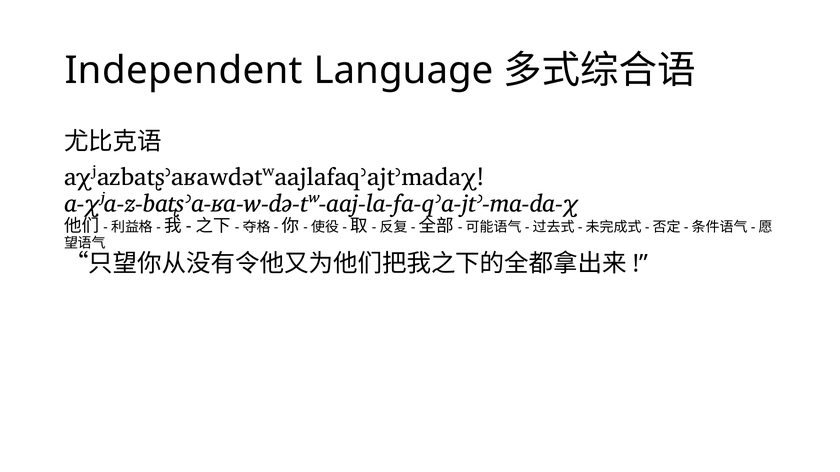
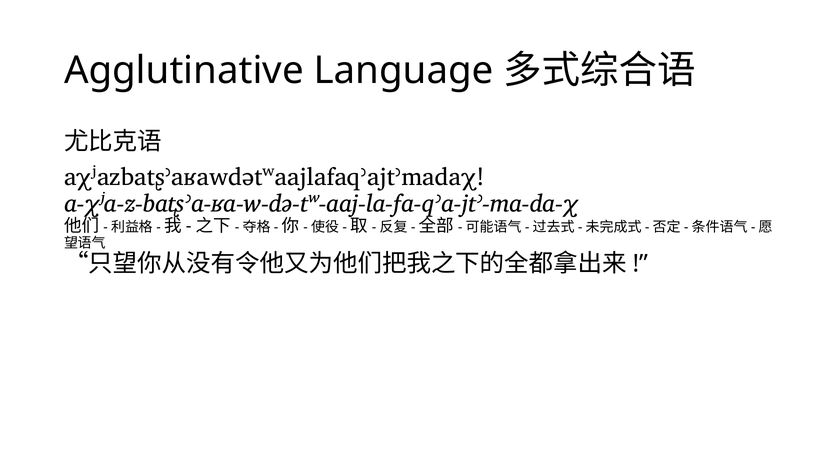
Independent: Independent -> Agglutinative (184, 71)
